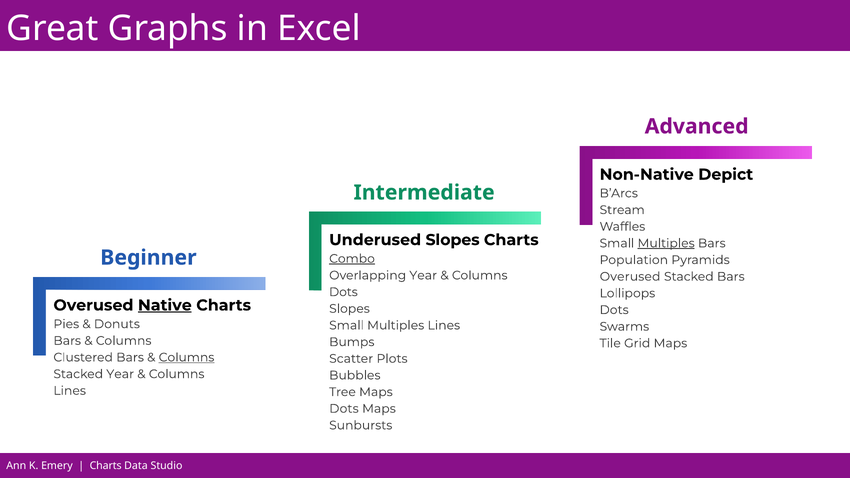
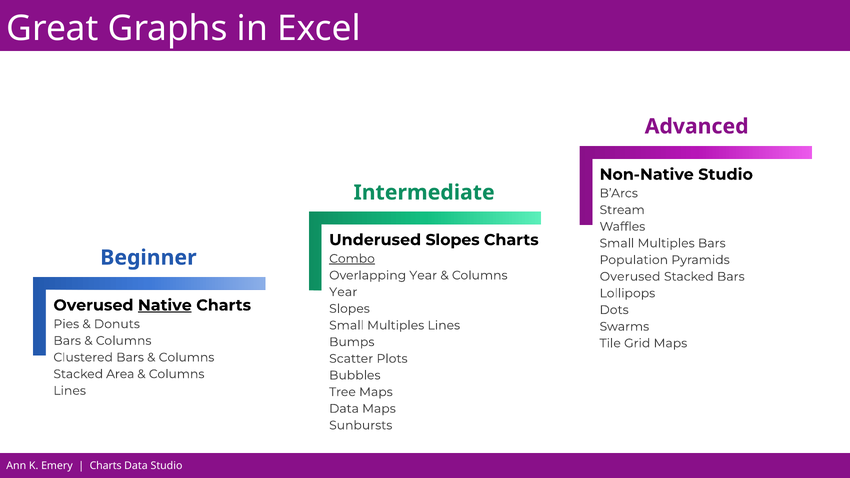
Non-Native Depict: Depict -> Studio (726, 175)
Multiples underline: present -> none (666, 243)
Dots: Dots -> Year (343, 292)
Columns underline: present -> none (186, 357)
Stacked Year: Year -> Area (120, 374)
Dots: Dots -> Data (344, 409)
